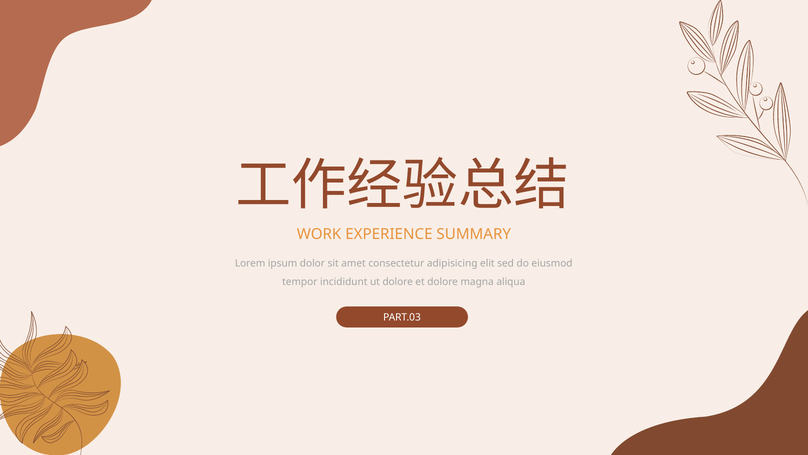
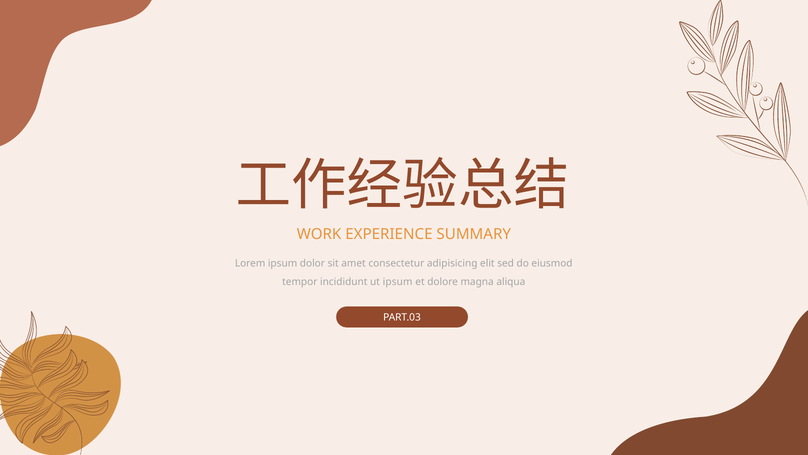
ut dolore: dolore -> ipsum (398, 281)
